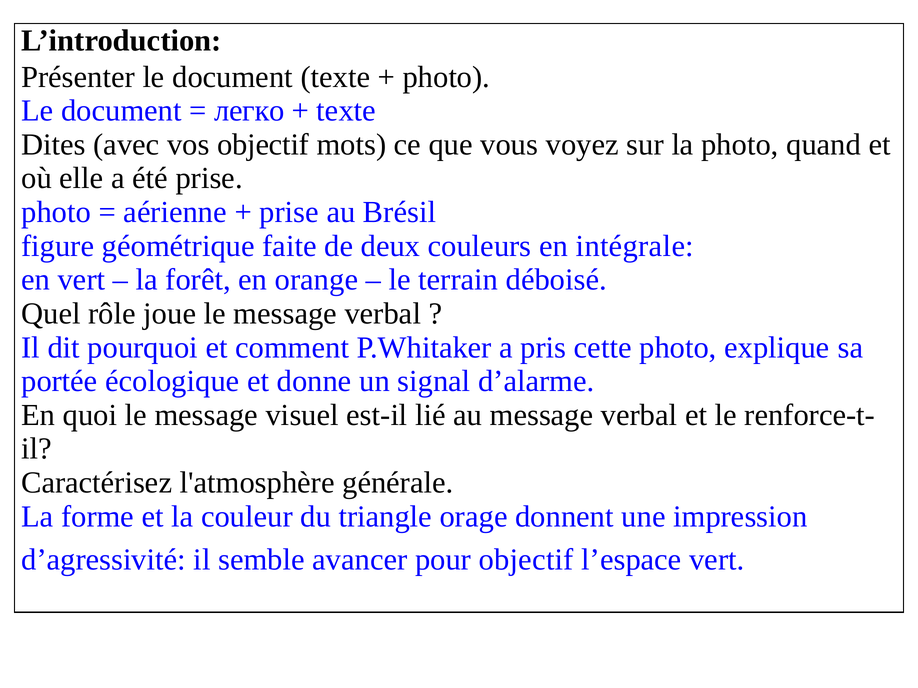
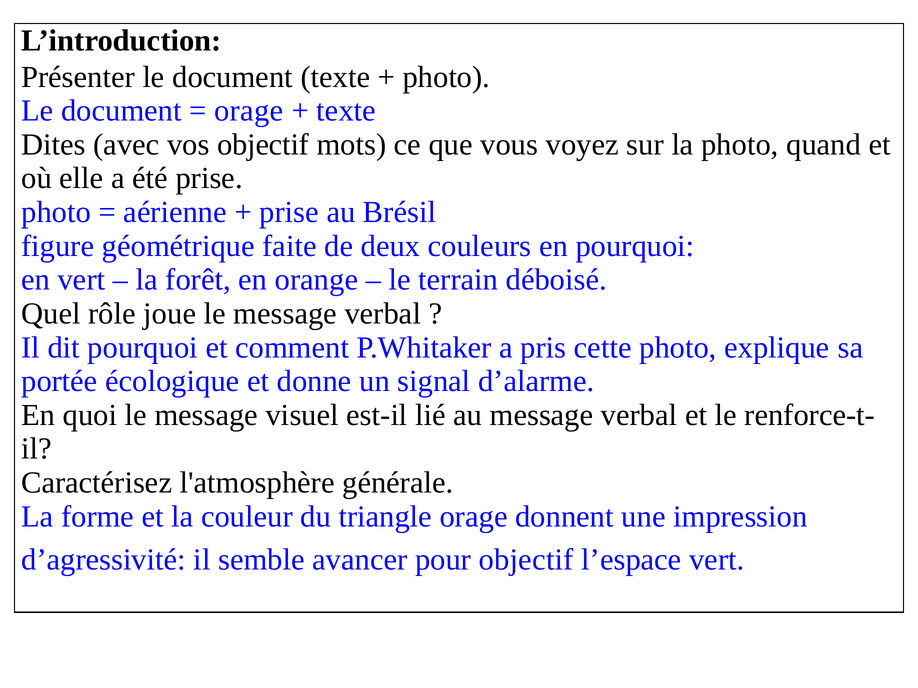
легко: легко -> orage (249, 111)
en intégrale: intégrale -> pourquoi (635, 246)
